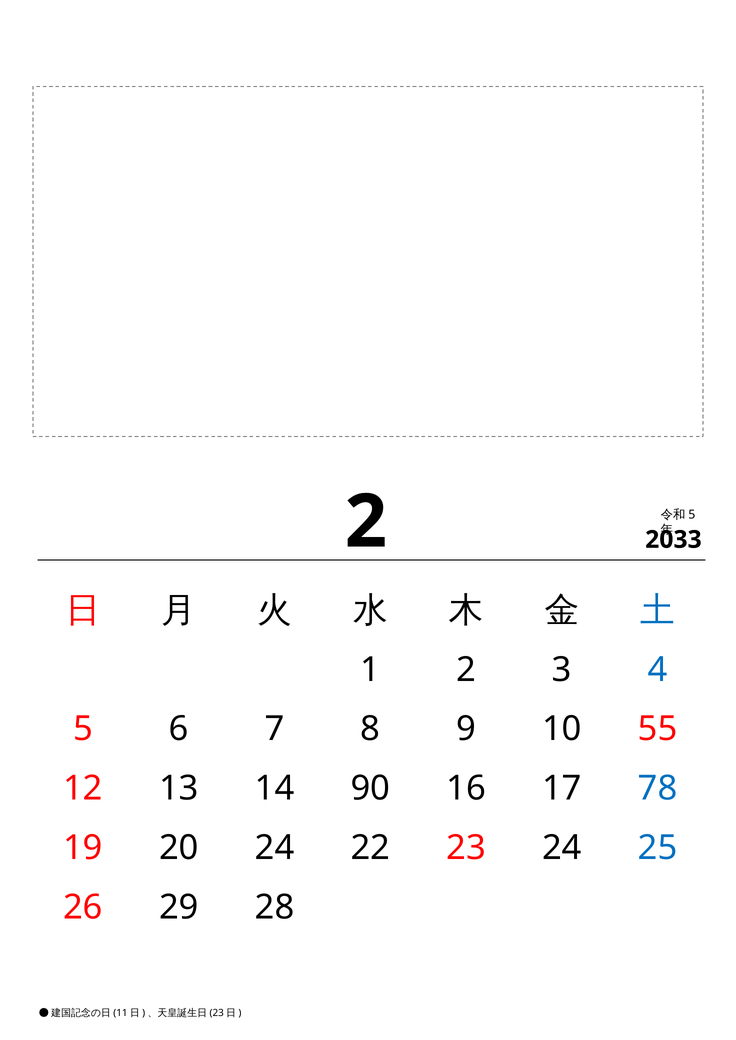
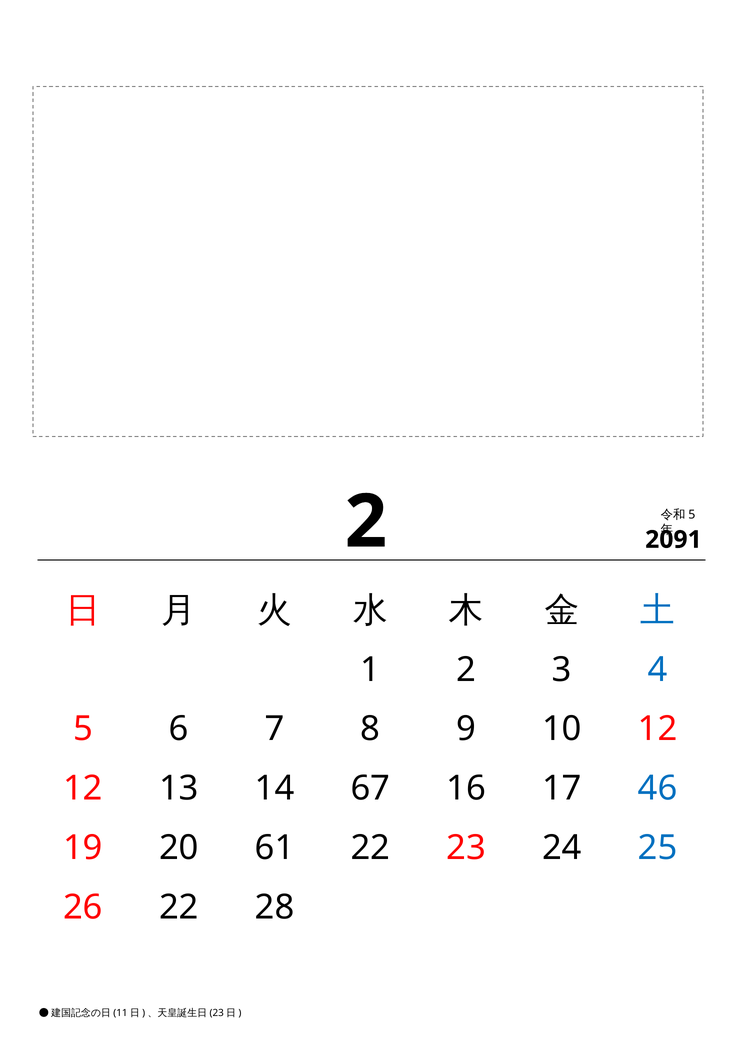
2033: 2033 -> 2091 (673, 540)
10 55: 55 -> 12 (658, 730)
90: 90 -> 67 (370, 789)
78: 78 -> 46 (658, 789)
20 24: 24 -> 61 (275, 848)
26 29: 29 -> 22 (179, 908)
